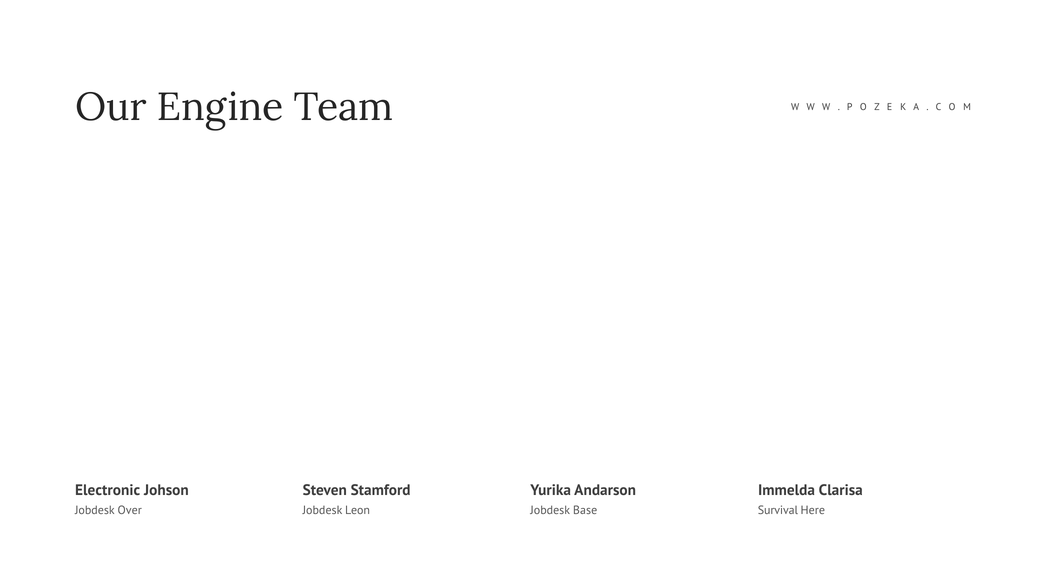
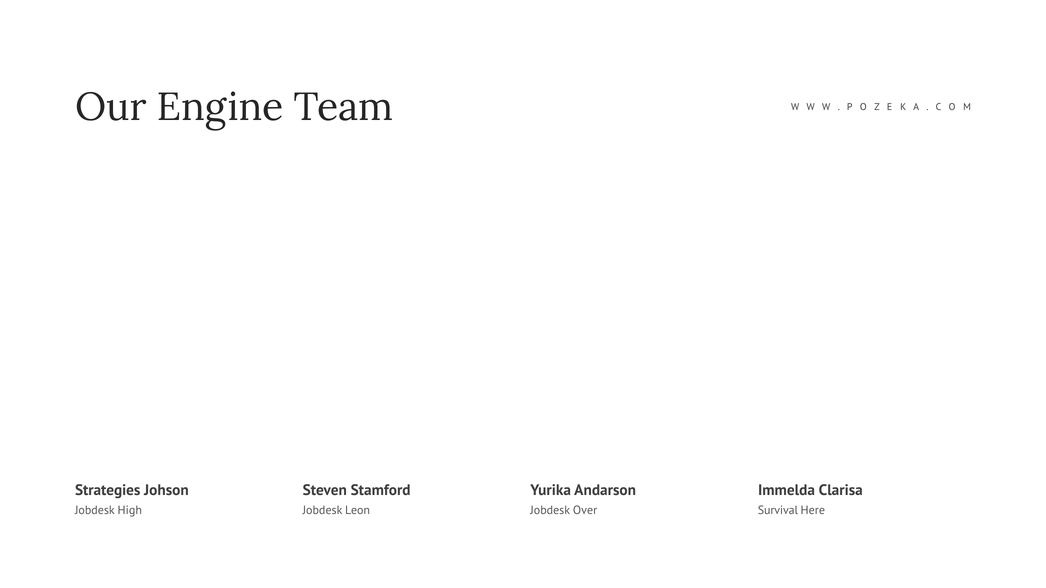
Electronic: Electronic -> Strategies (108, 491)
Over: Over -> High (130, 511)
Base: Base -> Over (585, 511)
